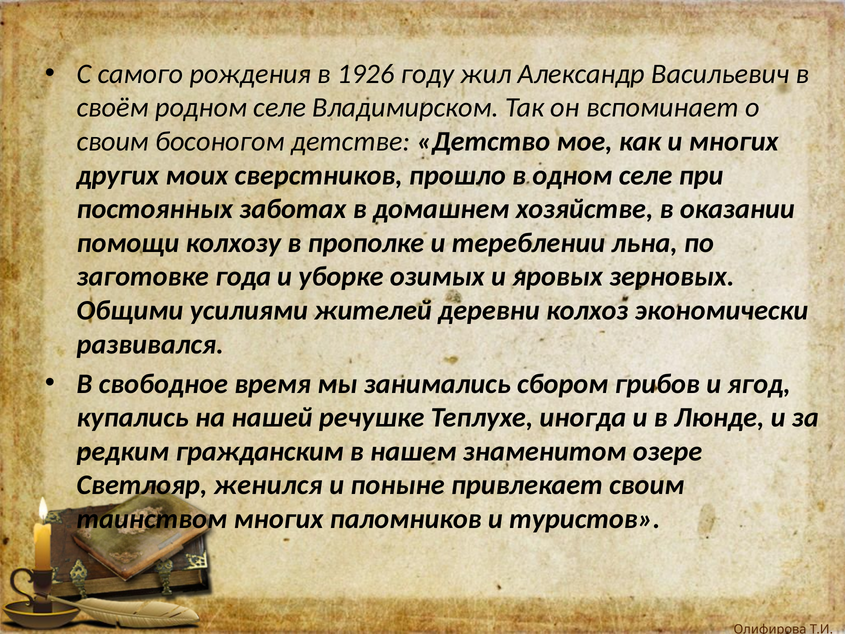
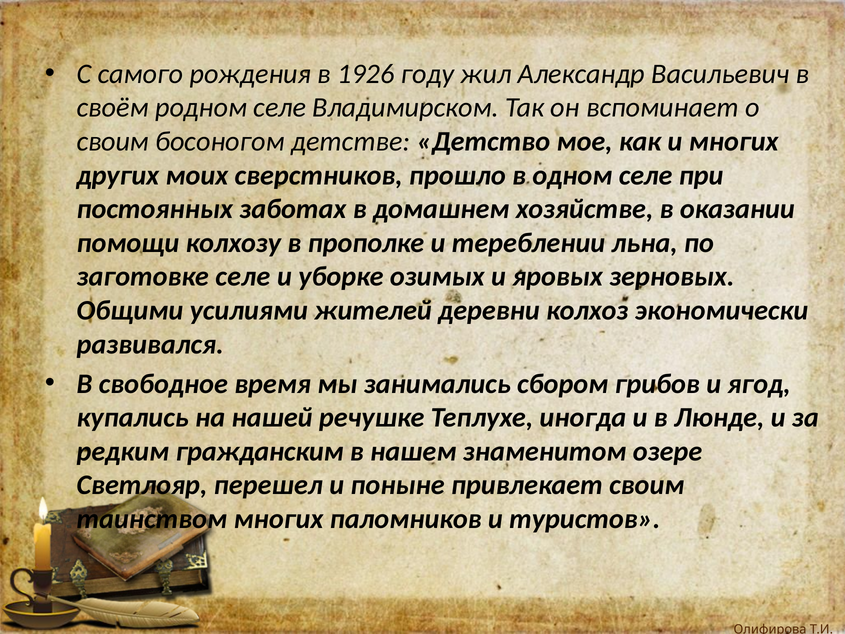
заготовке года: года -> селе (243, 277)
женился: женился -> перешел (268, 485)
